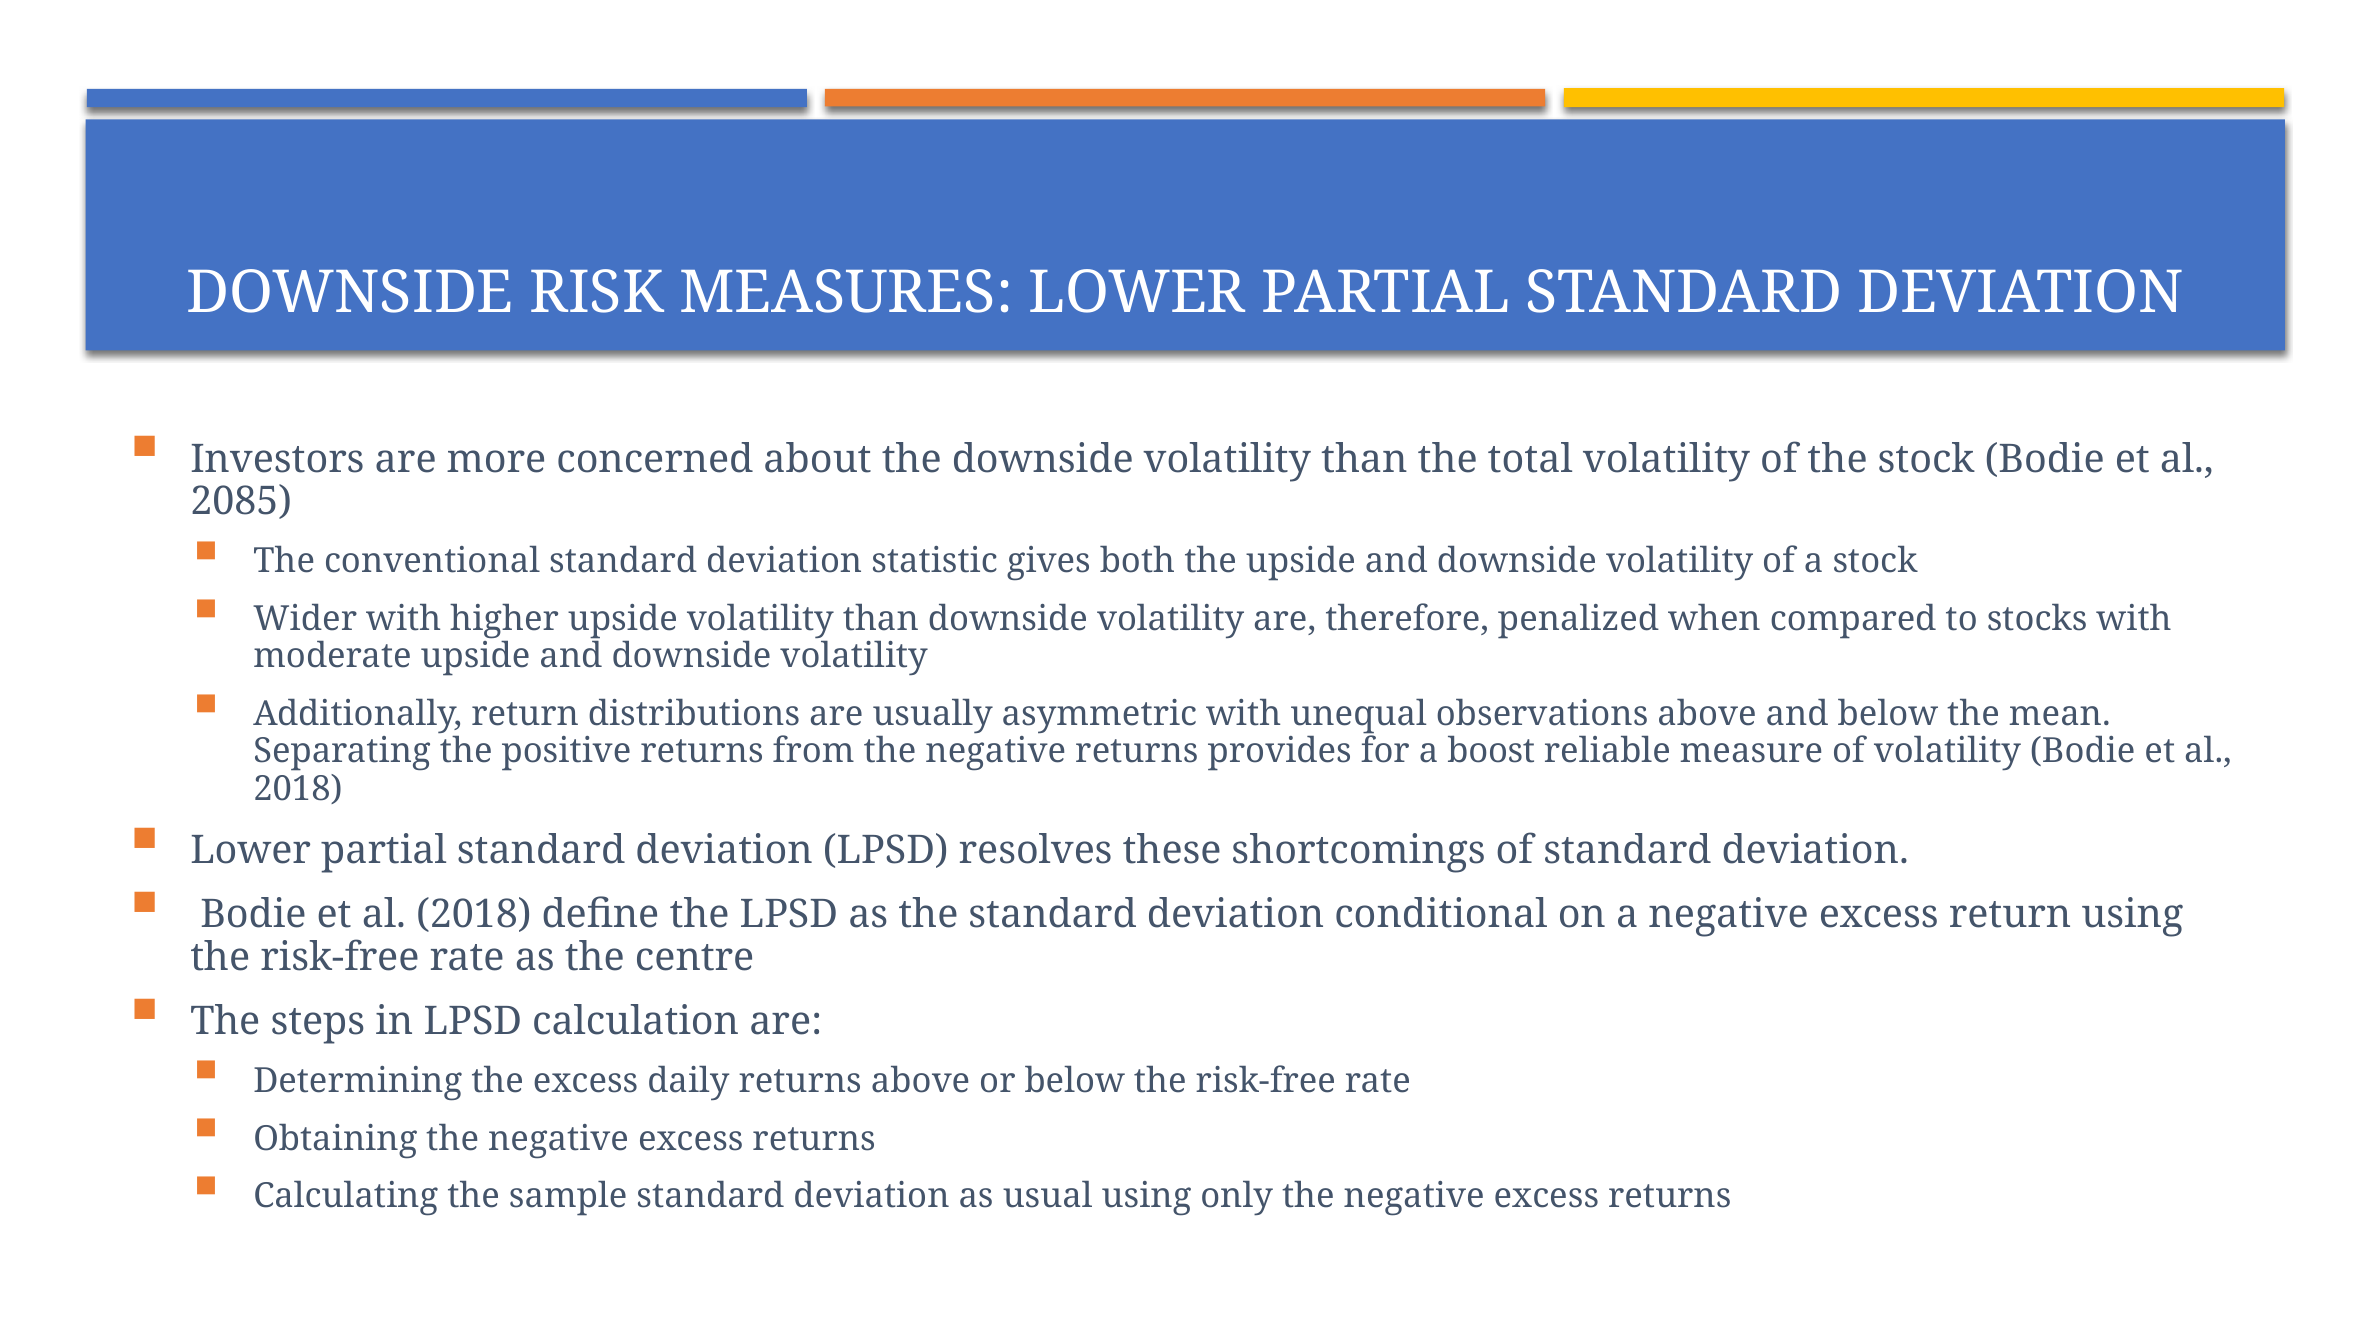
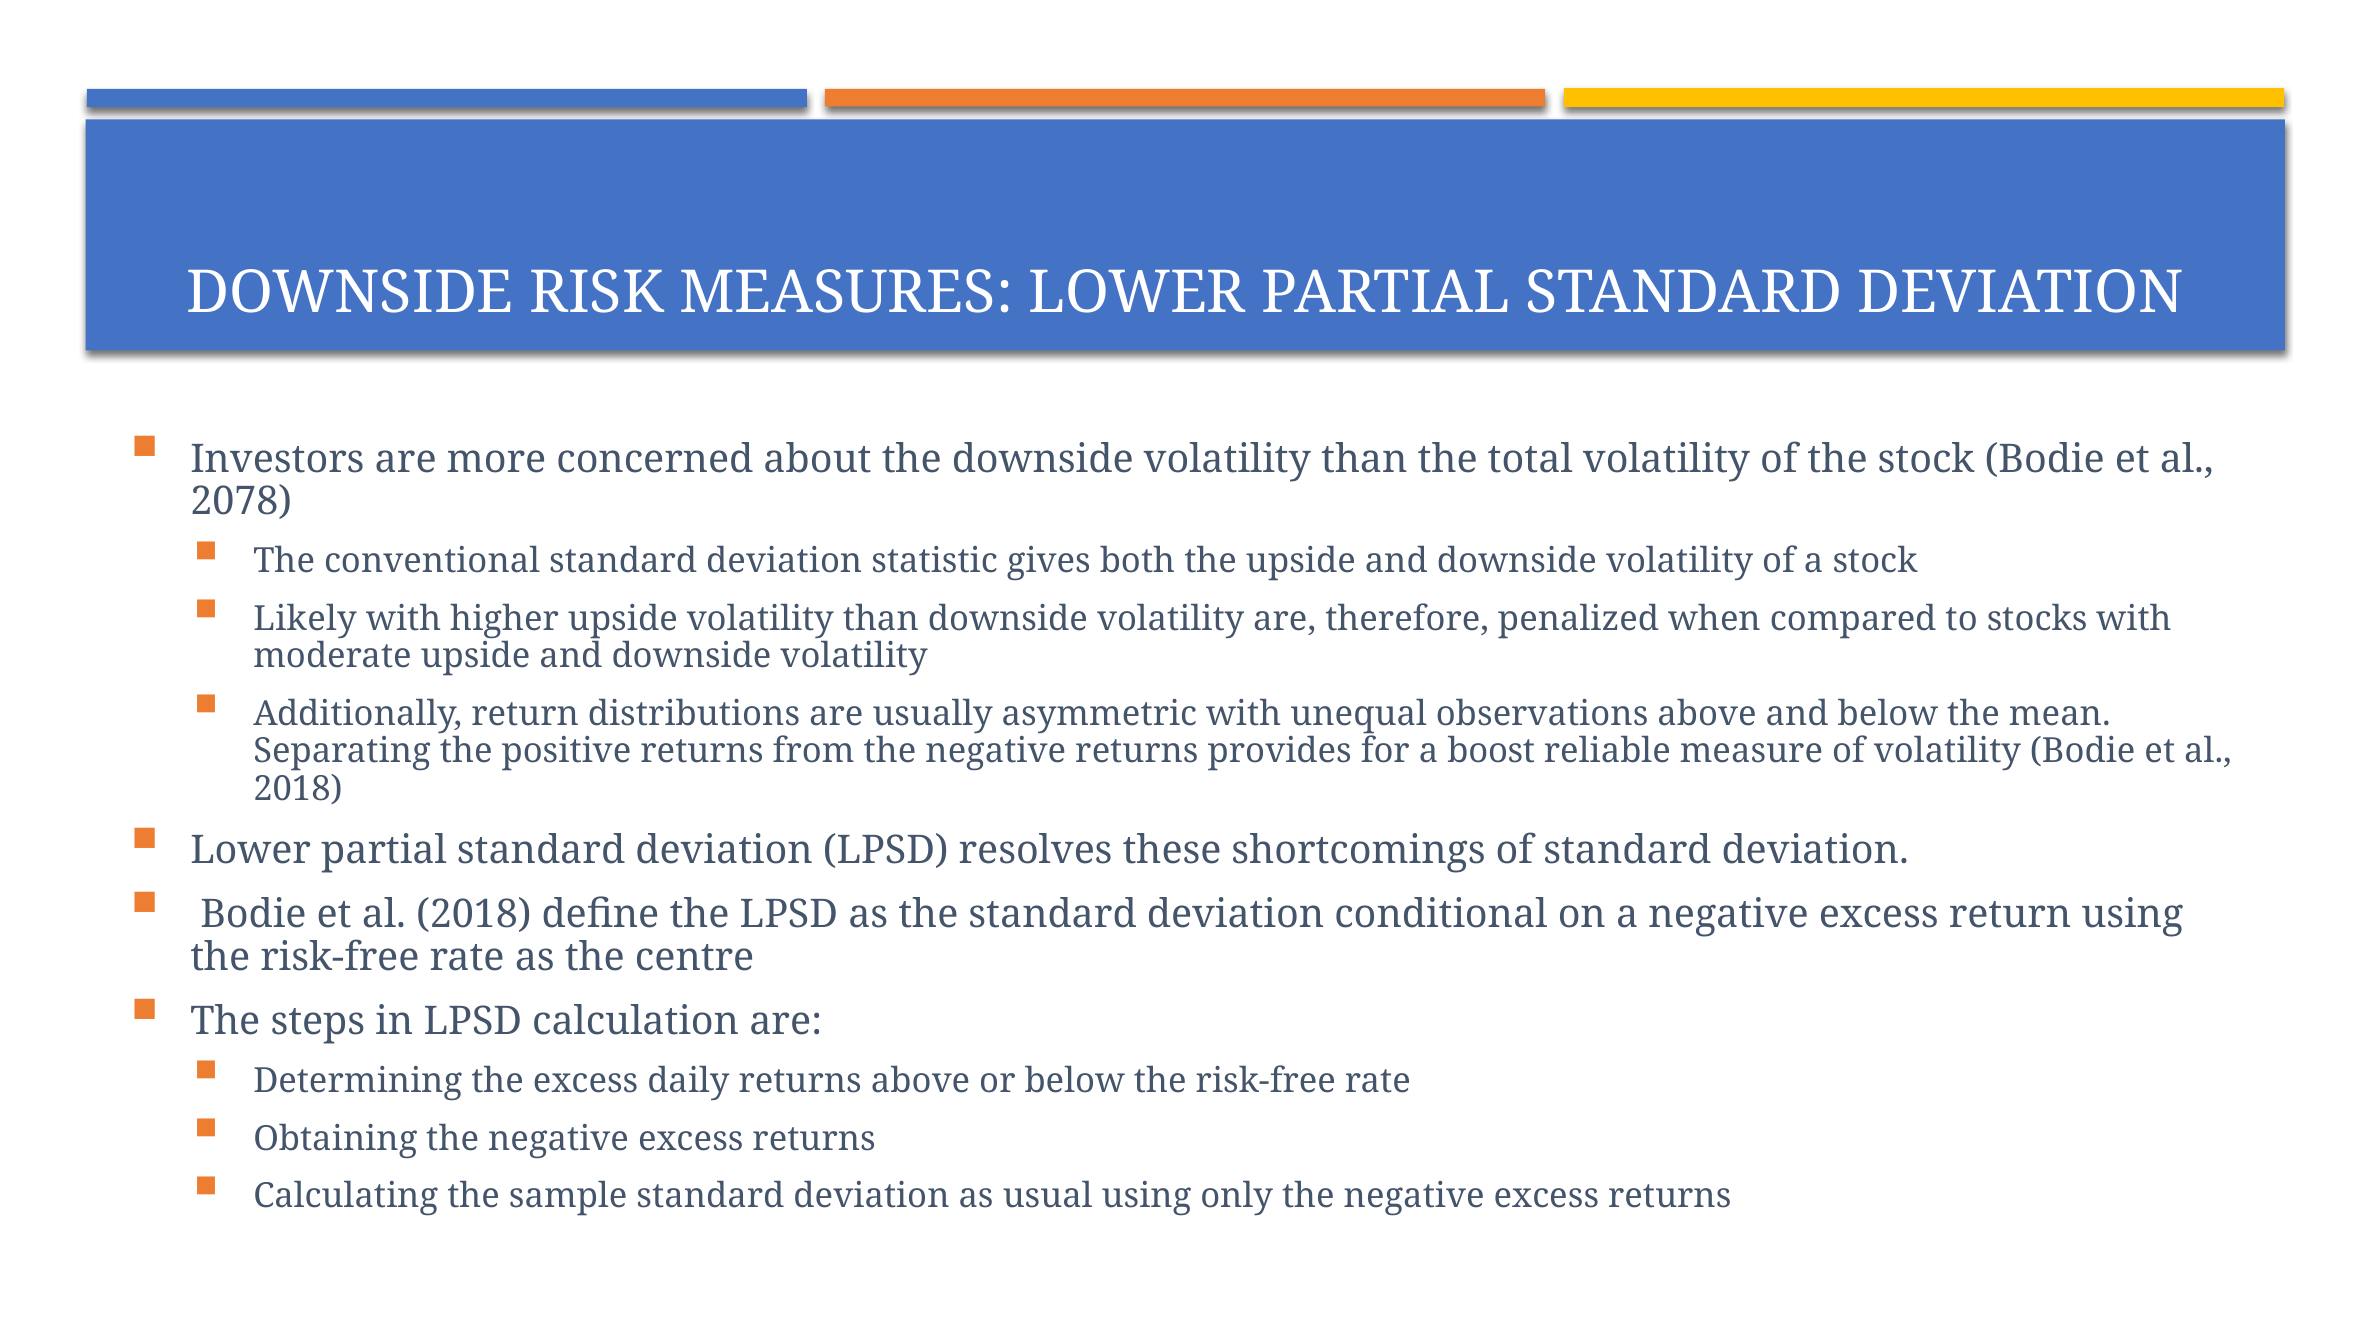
2085: 2085 -> 2078 (241, 502)
Wider: Wider -> Likely (305, 619)
